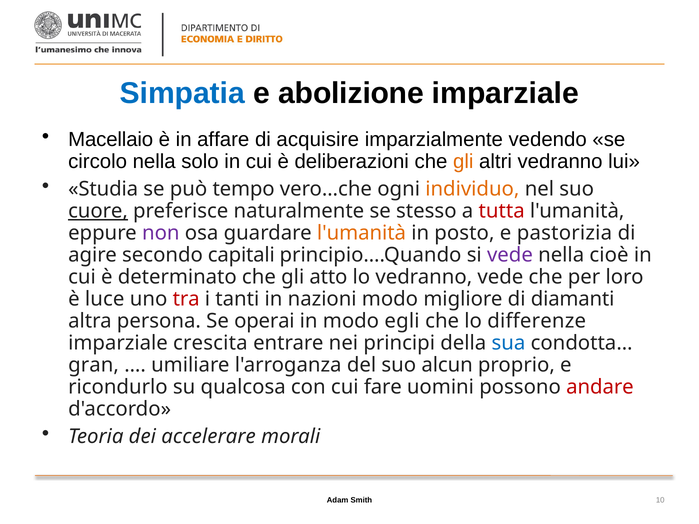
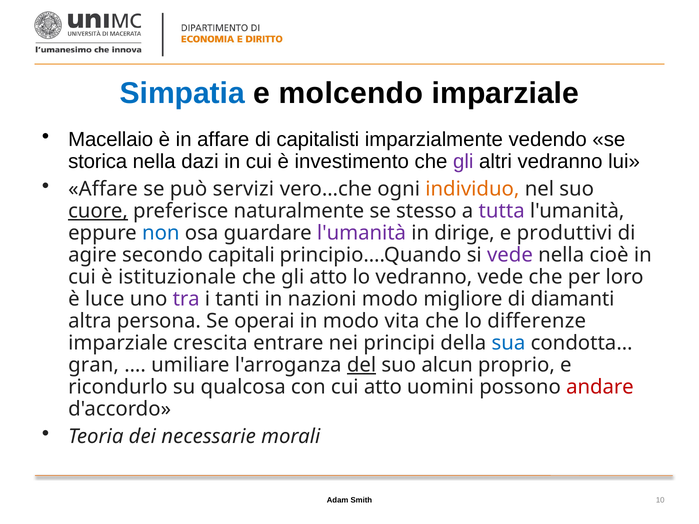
abolizione: abolizione -> molcendo (351, 93)
acquisire: acquisire -> capitalisti (318, 139)
circolo: circolo -> storica (98, 161)
solo: solo -> dazi (200, 161)
deliberazioni: deliberazioni -> investimento (352, 161)
gli colour: orange -> purple (463, 161)
Studia: Studia -> Affare (103, 189)
tempo: tempo -> servizi (243, 189)
tutta colour: red -> purple (502, 211)
non colour: purple -> blue (161, 233)
l'umanità colour: orange -> purple (362, 233)
posto: posto -> dirige (465, 233)
pastorizia: pastorizia -> produttivi (564, 233)
determinato: determinato -> istituzionale (177, 277)
tra colour: red -> purple (186, 299)
egli: egli -> vita (402, 321)
del underline: none -> present (362, 365)
cui fare: fare -> atto (383, 387)
accelerare: accelerare -> necessarie (209, 437)
